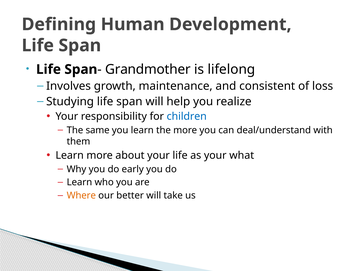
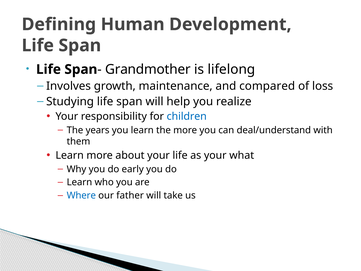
consistent: consistent -> compared (267, 86)
same: same -> years (98, 130)
Where colour: orange -> blue (81, 195)
better: better -> father (130, 195)
